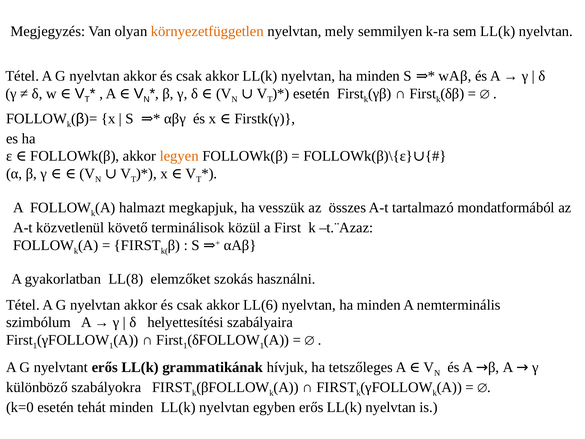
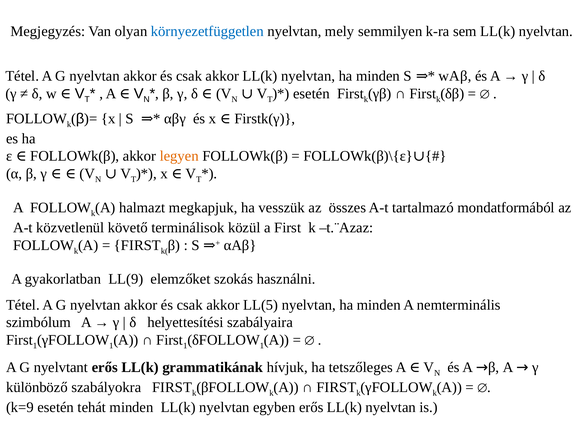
környezetfüggetlen colour: orange -> blue (207, 31)
LL(8: LL(8 -> LL(9 (126, 279)
LL(6: LL(6 -> LL(5 (261, 305)
k=0: k=0 -> k=9 (20, 407)
